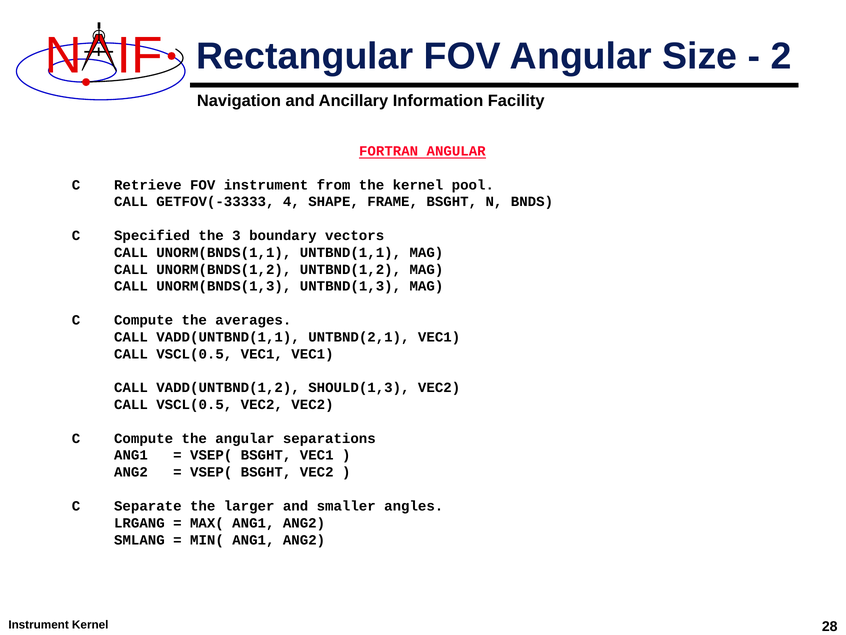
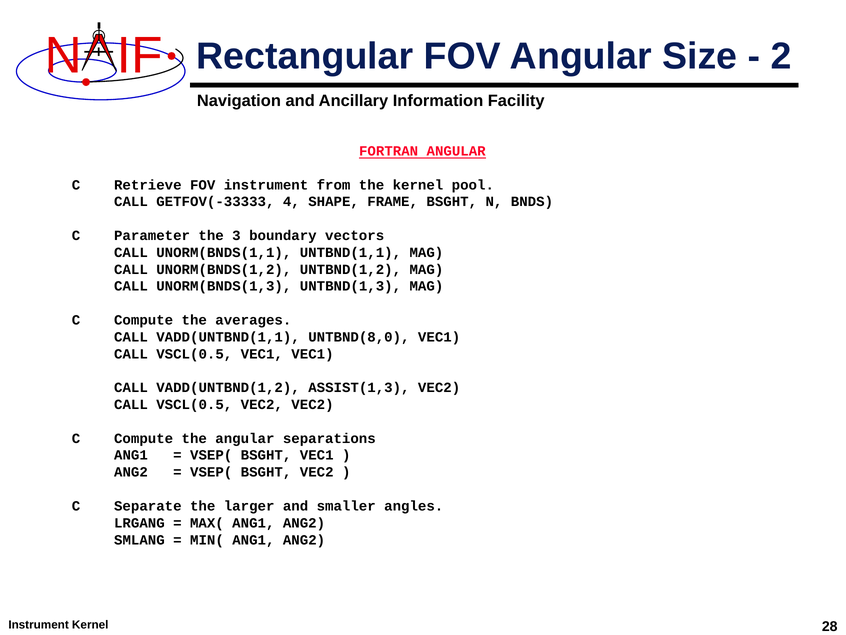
Specified: Specified -> Parameter (152, 236)
UNTBND(2,1: UNTBND(2,1 -> UNTBND(8,0 (359, 337)
SHOULD(1,3: SHOULD(1,3 -> ASSIST(1,3 (359, 388)
